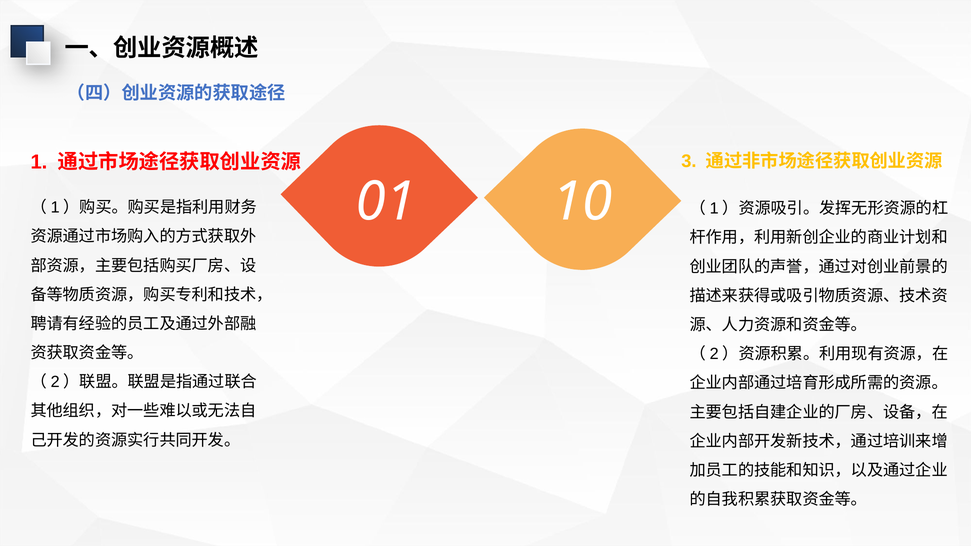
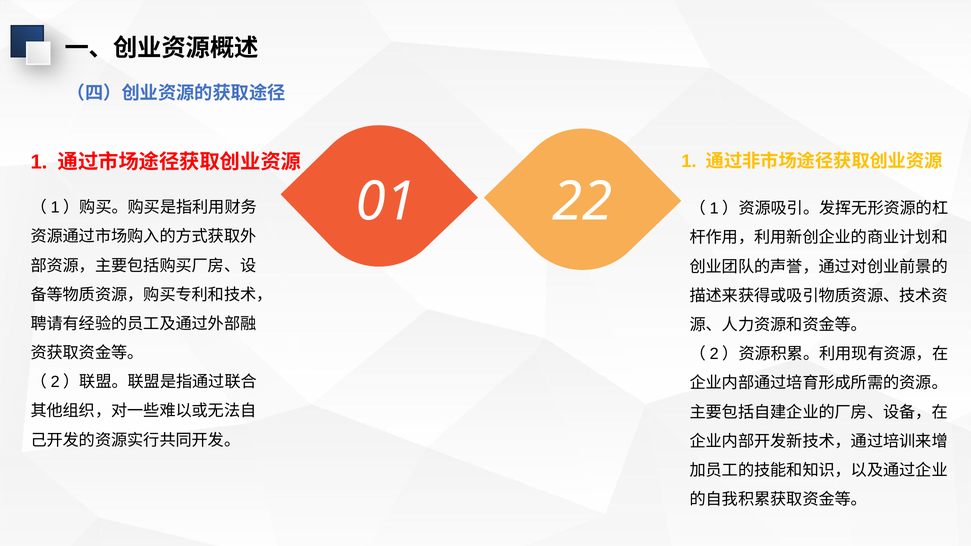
3: 3 -> 1 (689, 161)
10: 10 -> 22 (582, 202)
